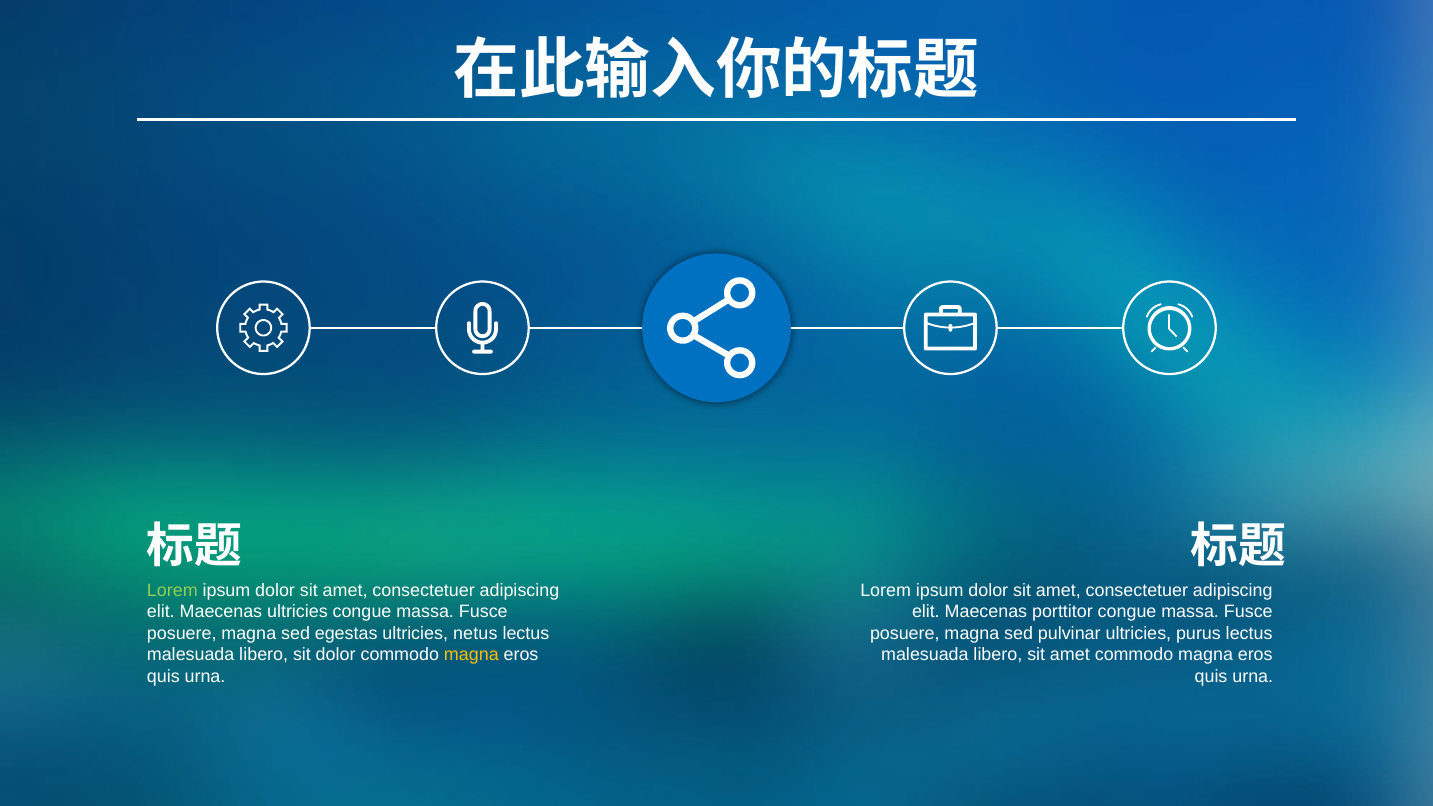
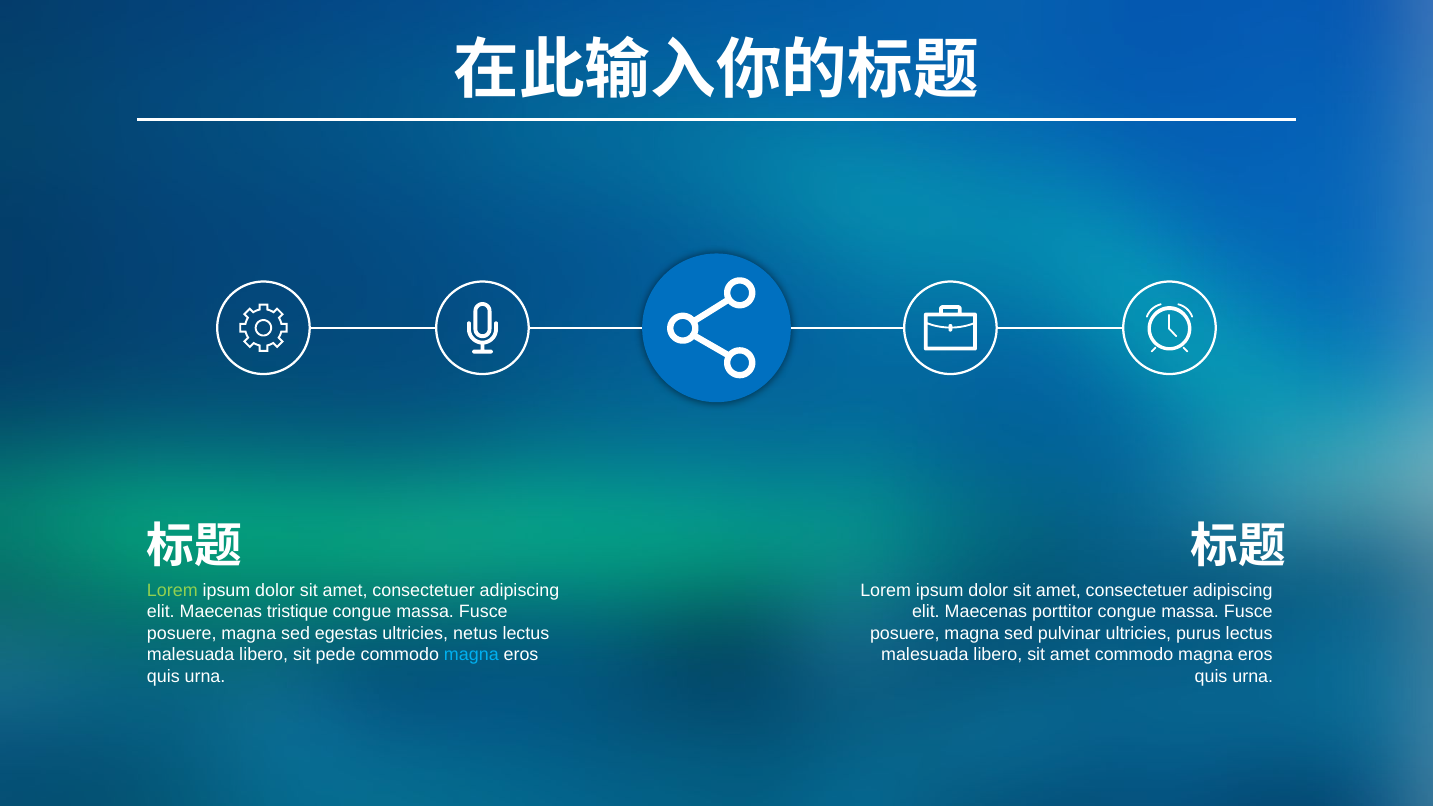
Maecenas ultricies: ultricies -> tristique (298, 612)
sit dolor: dolor -> pede (336, 655)
magna colour: yellow -> light blue (471, 655)
